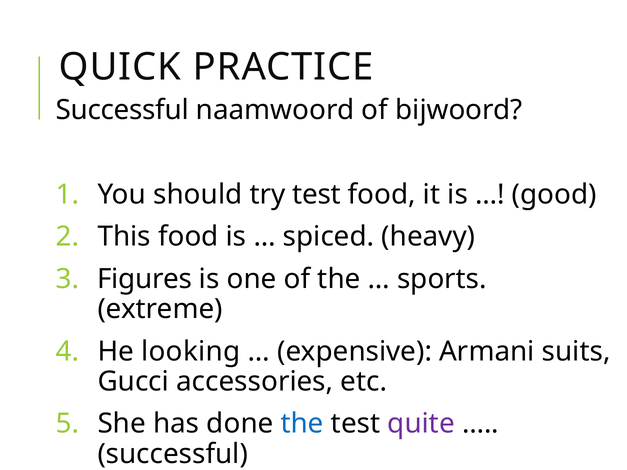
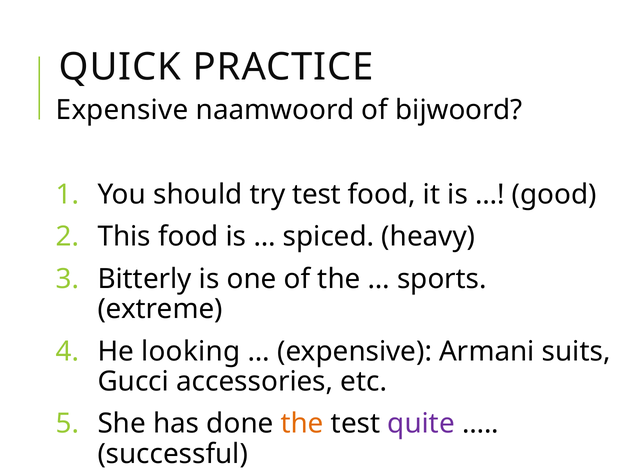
Successful: Successful -> Expensive (122, 110)
Figures: Figures -> Bitterly (145, 279)
the colour: blue -> orange (302, 424)
